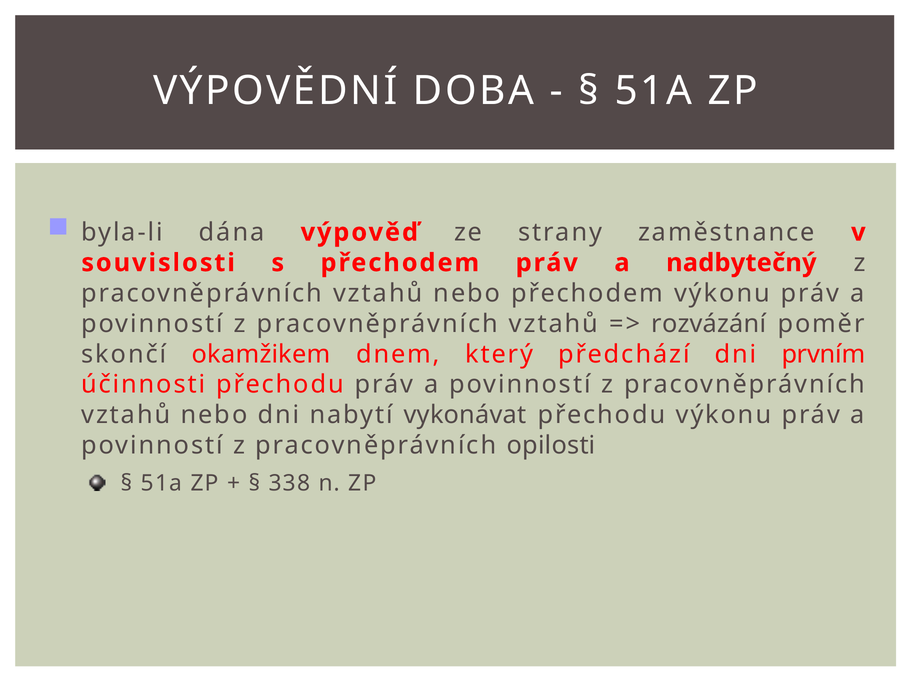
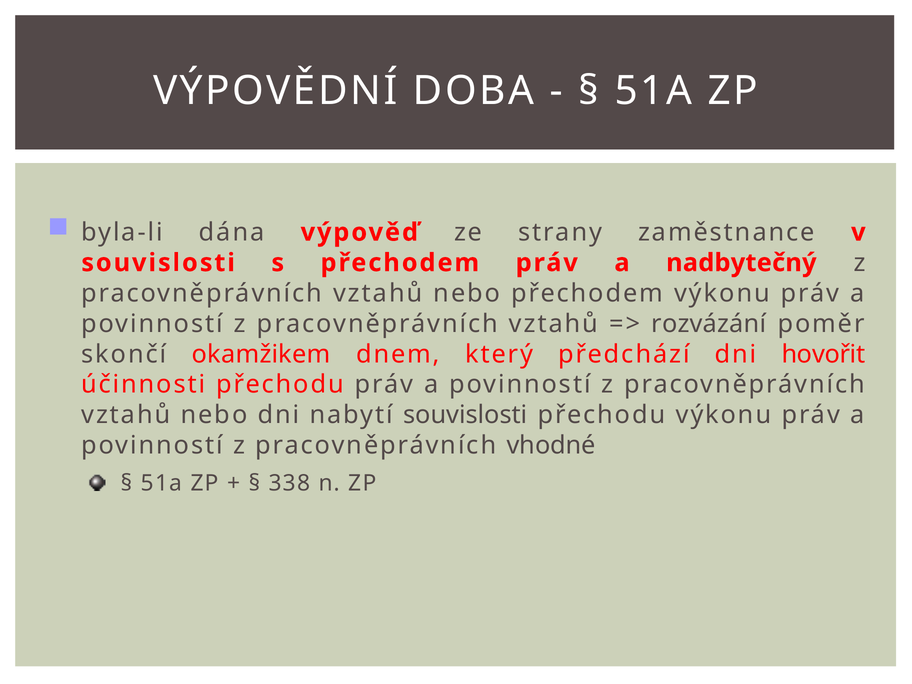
prvním: prvním -> hovořit (823, 354)
nabytí vykonávat: vykonávat -> souvislosti (465, 415)
opilosti: opilosti -> vhodné (551, 445)
